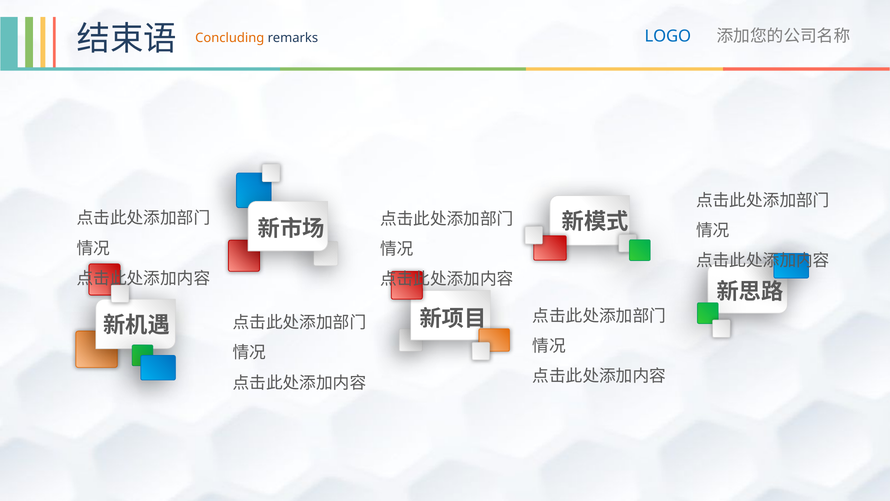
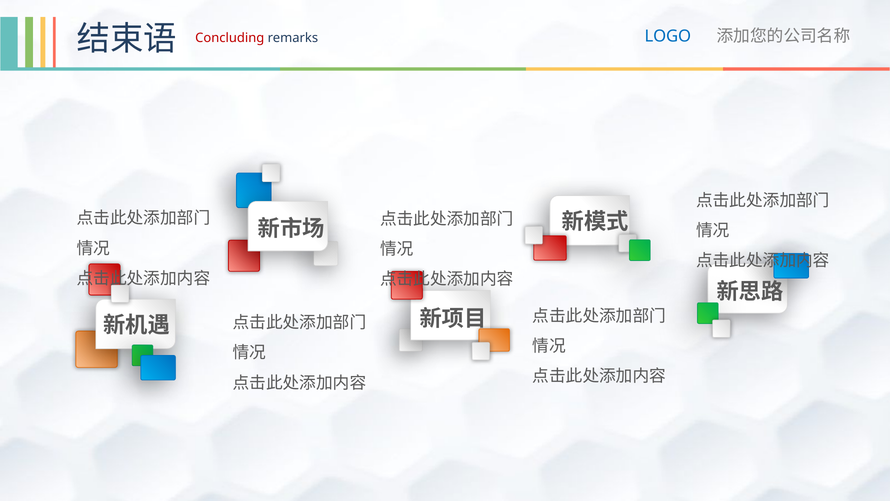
Concluding colour: orange -> red (230, 38)
